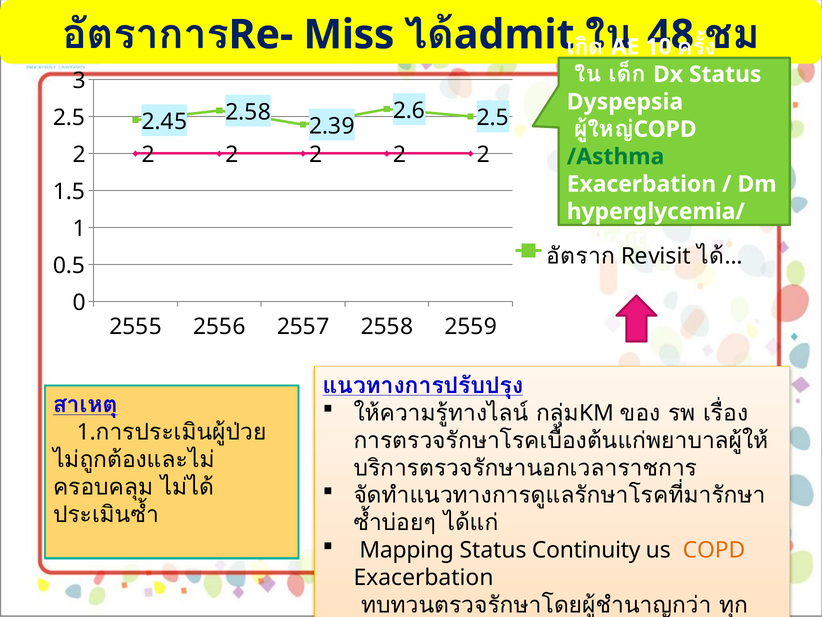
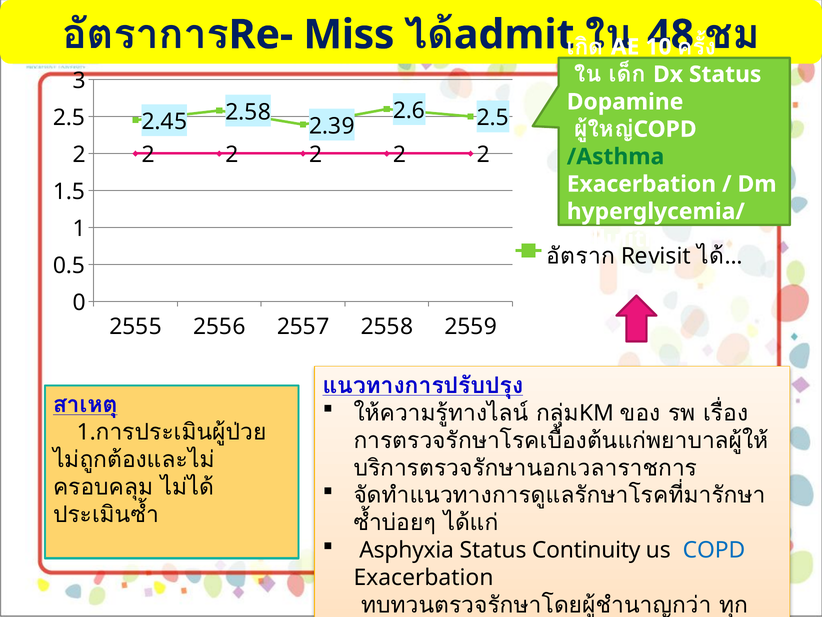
Dyspepsia: Dyspepsia -> Dopamine (625, 102)
Mapping: Mapping -> Asphyxia (407, 550)
COPD colour: orange -> blue (714, 550)
